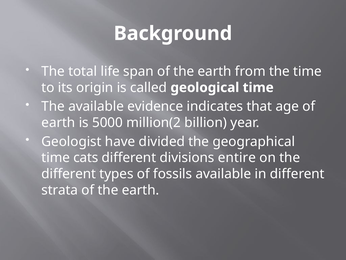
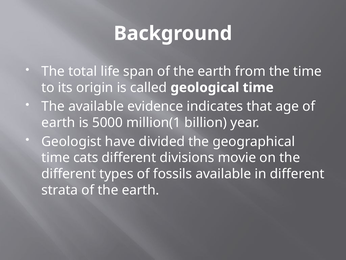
million(2: million(2 -> million(1 (154, 122)
entire: entire -> movie (237, 157)
